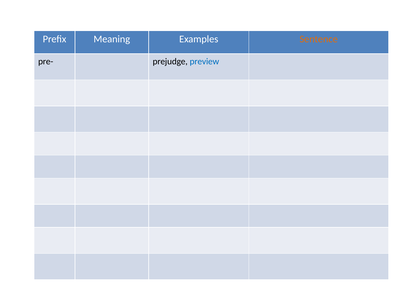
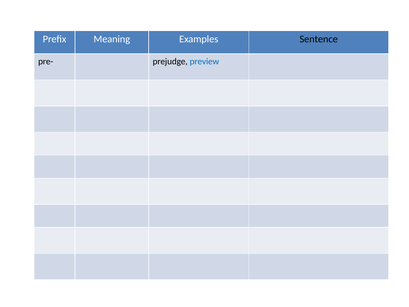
Sentence colour: orange -> black (319, 39)
